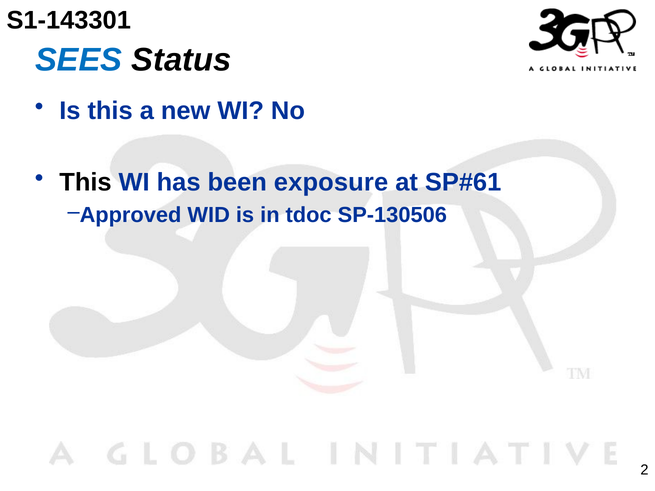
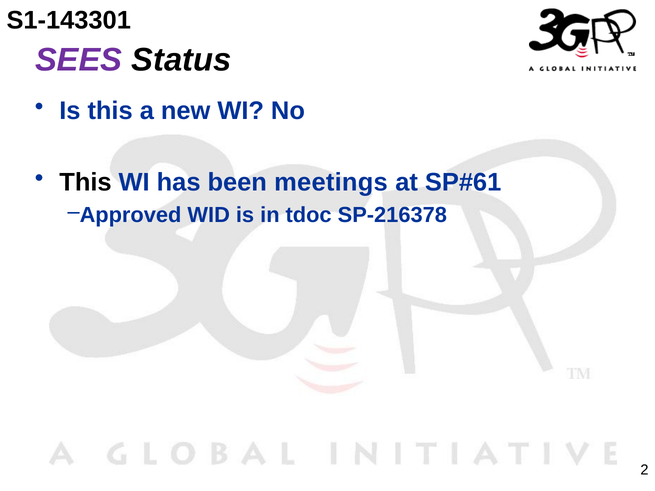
SEES colour: blue -> purple (79, 60)
exposure: exposure -> meetings (331, 182)
SP-130506: SP-130506 -> SP-216378 (392, 215)
